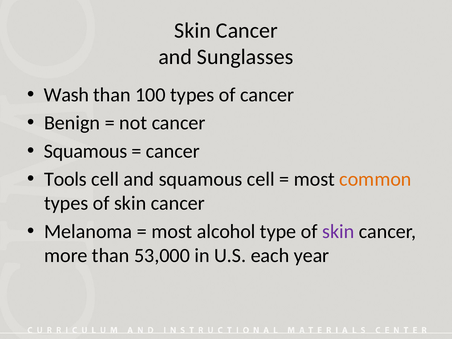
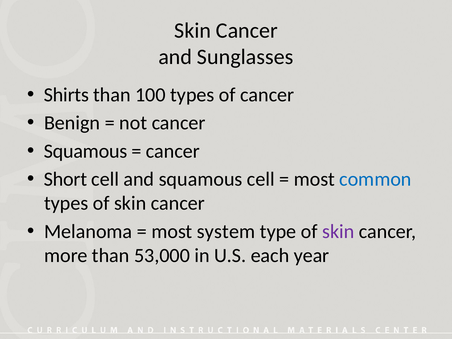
Wash: Wash -> Shirts (66, 95)
Tools: Tools -> Short (65, 179)
common colour: orange -> blue (375, 179)
alcohol: alcohol -> system (226, 231)
